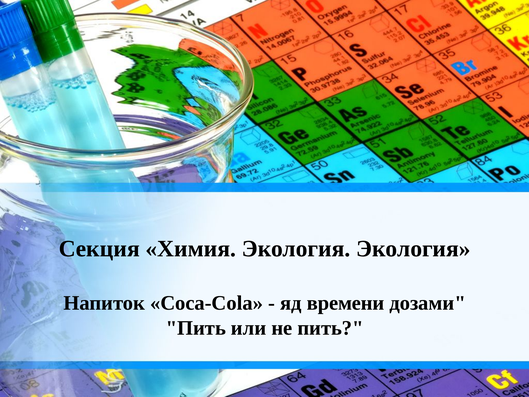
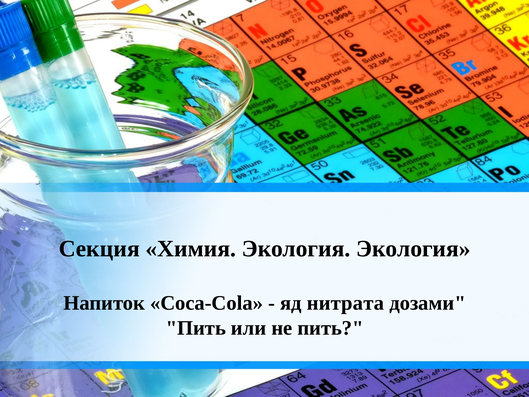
времени: времени -> нитрата (345, 303)
